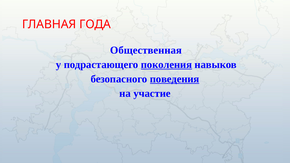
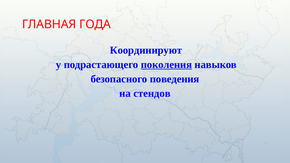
Общественная: Общественная -> Координируют (146, 50)
поведения underline: present -> none (175, 79)
участие: участие -> стендов (152, 93)
